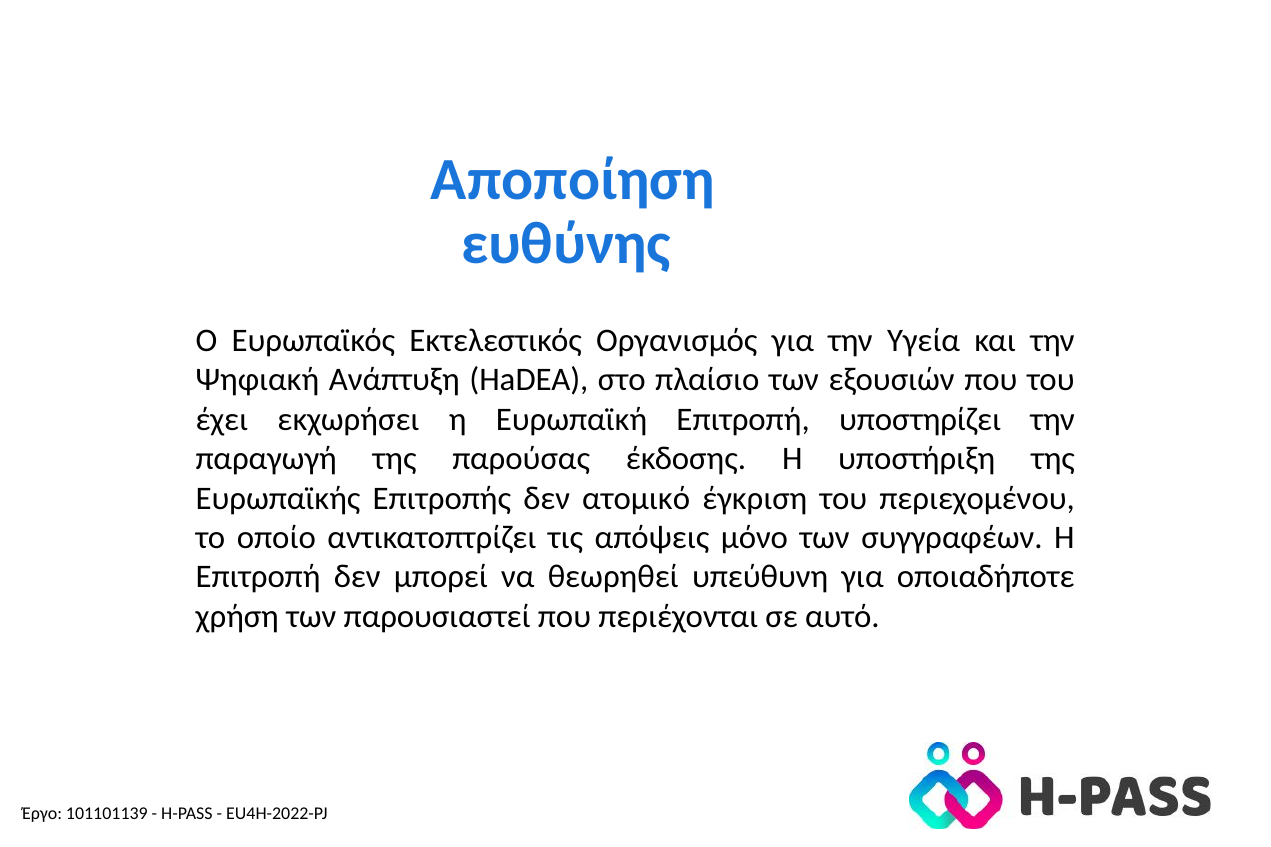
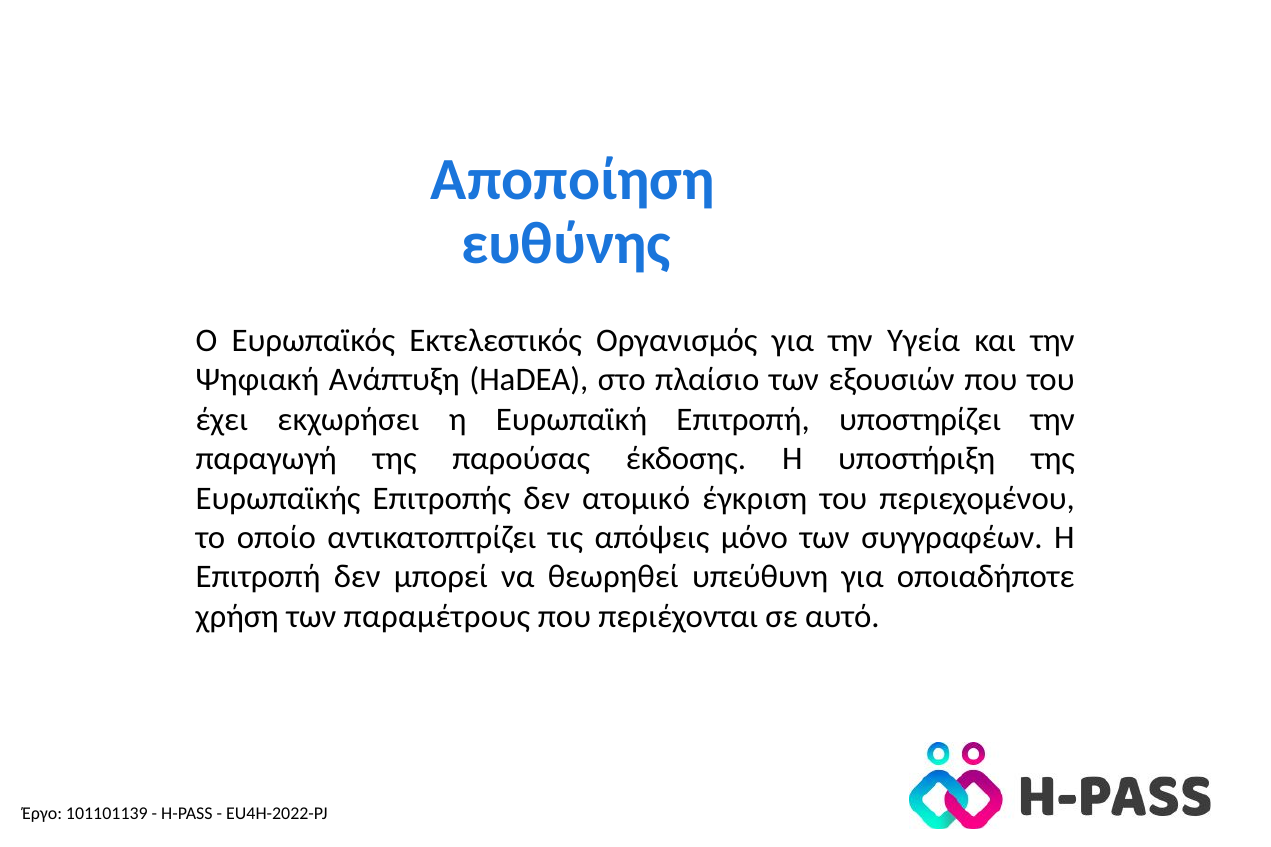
παρουσιαστεί: παρουσιαστεί -> παραμέτρους (437, 617)
